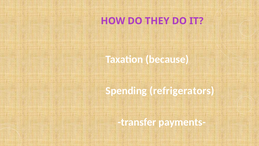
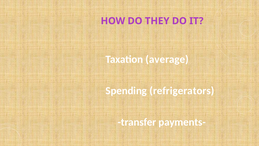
because: because -> average (167, 59)
